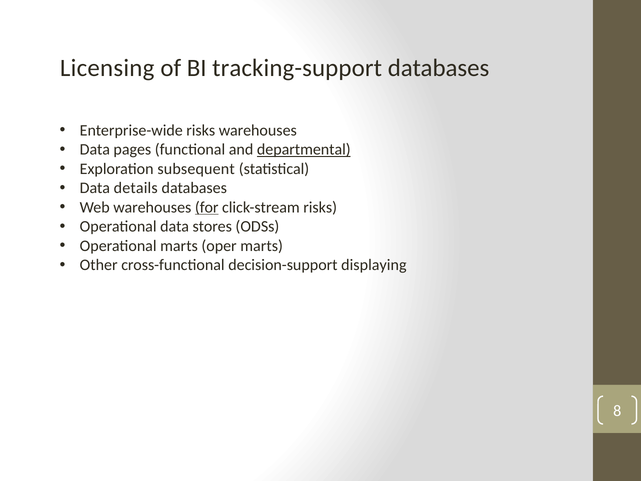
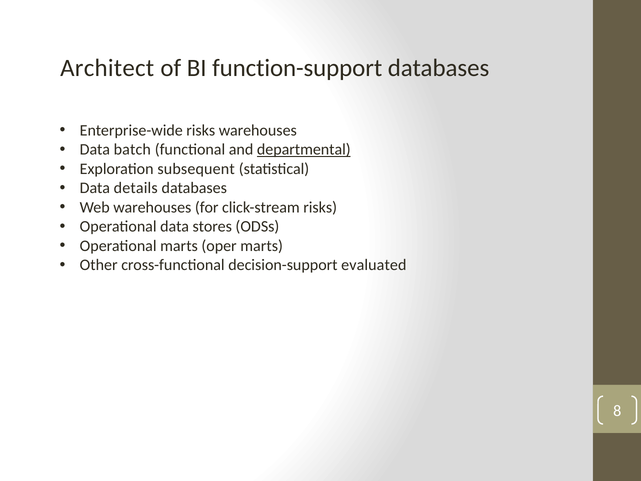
Licensing: Licensing -> Architect (107, 68)
tracking-support: tracking-support -> function-support (297, 68)
pages: pages -> batch (132, 150)
for underline: present -> none (207, 207)
displaying: displaying -> evaluated (374, 265)
